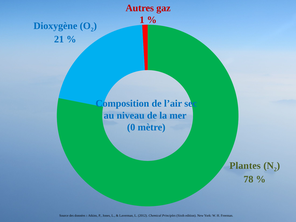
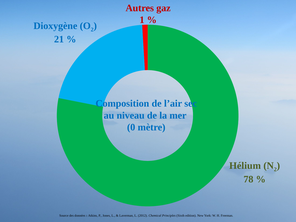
Plantes: Plantes -> Hélium (245, 166)
